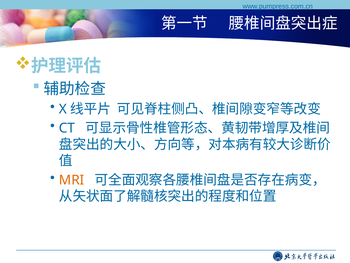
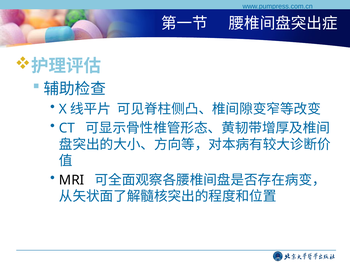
MRI colour: orange -> black (72, 180)
